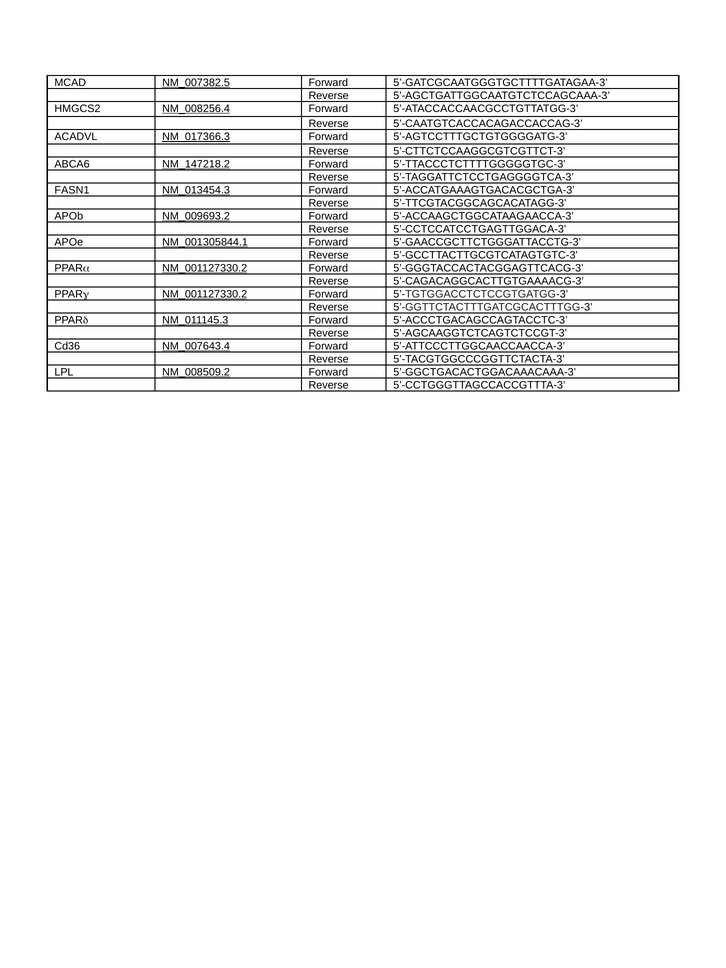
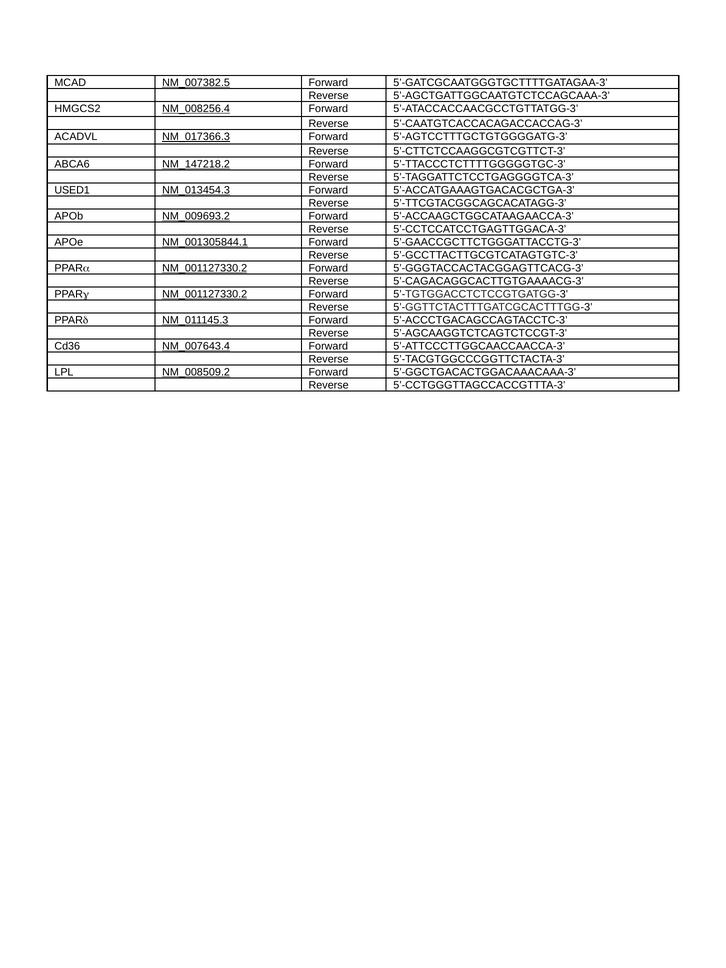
FASN1: FASN1 -> USED1 (72, 190)
